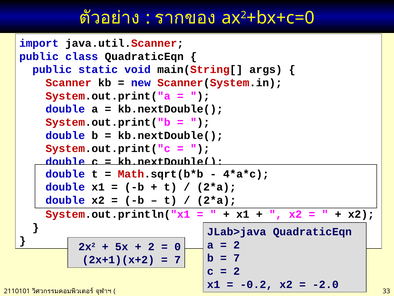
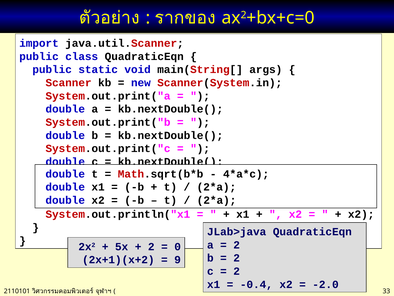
7: 7 -> 2 (237, 258)
7: 7 -> 9 (178, 259)
-0.2: -0.2 -> -0.4 (256, 284)
